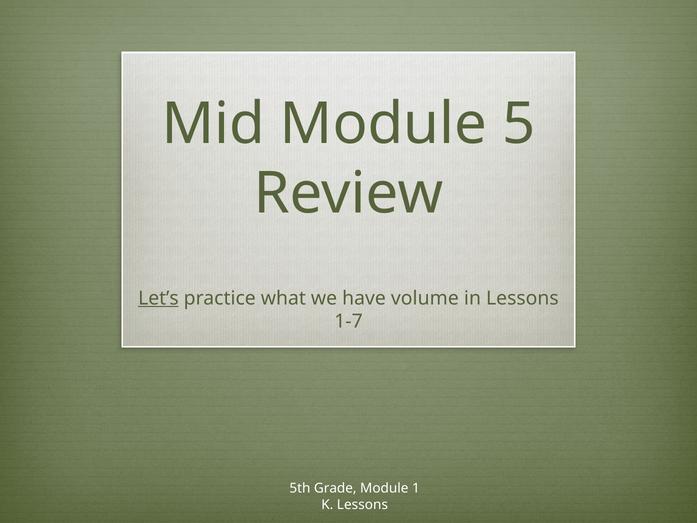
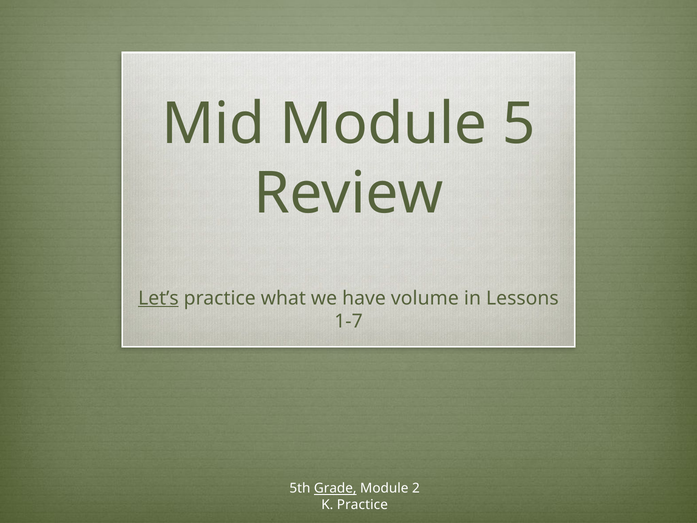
Grade underline: none -> present (335, 488)
1: 1 -> 2 (416, 488)
K Lessons: Lessons -> Practice (362, 505)
